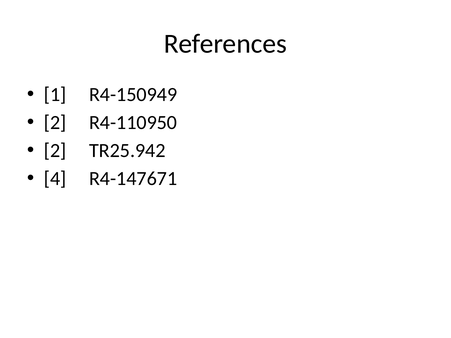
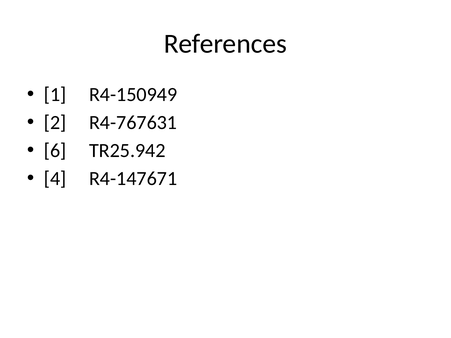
R4-110950: R4-110950 -> R4-767631 (133, 123)
2: 2 -> 6 (55, 151)
